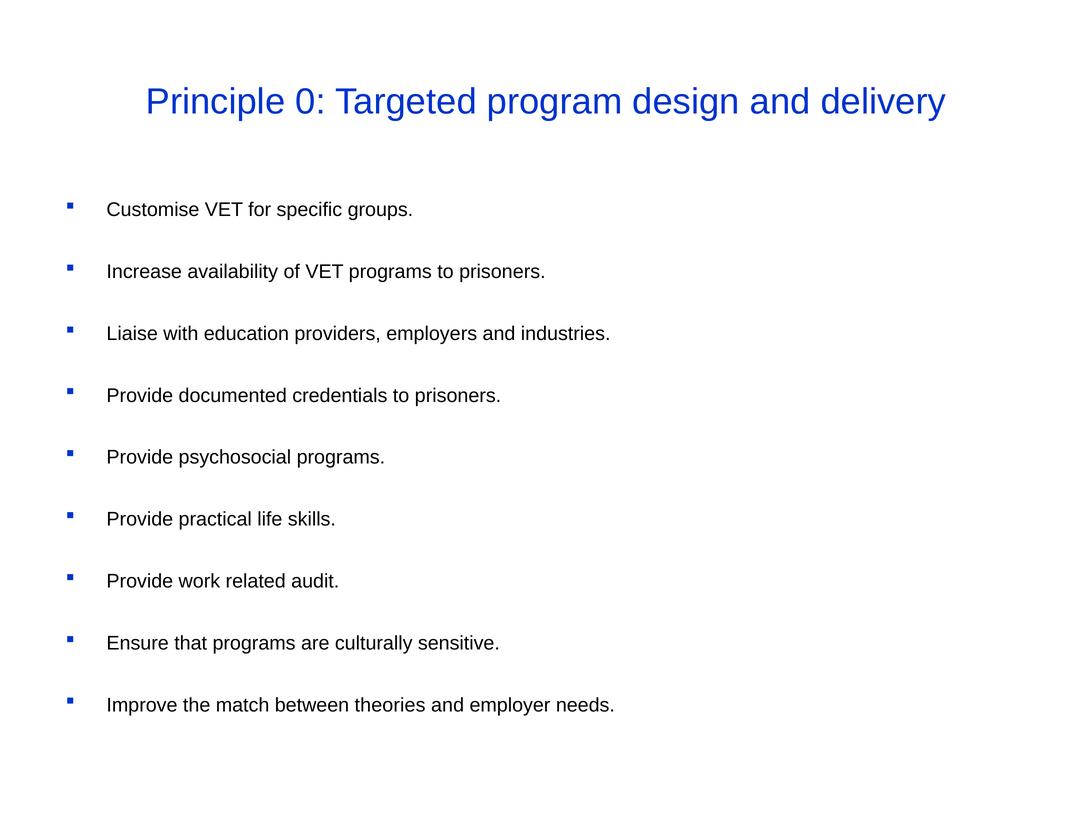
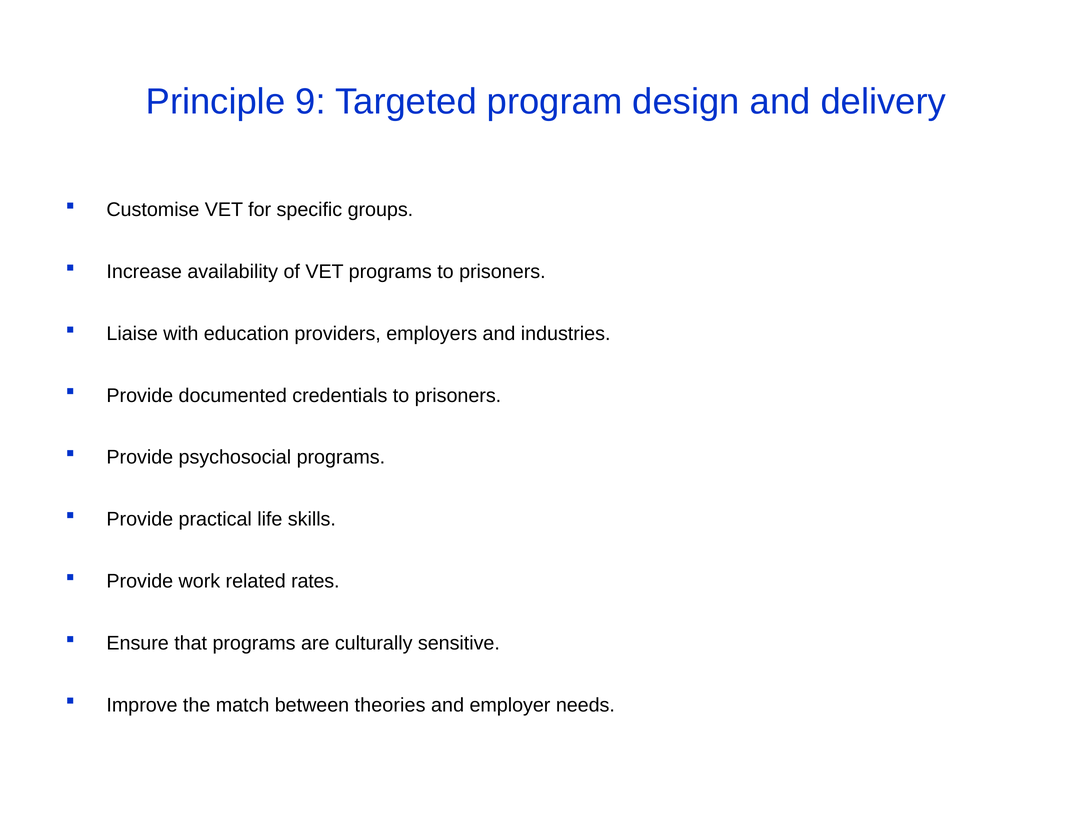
0: 0 -> 9 (311, 102)
audit: audit -> rates (315, 581)
